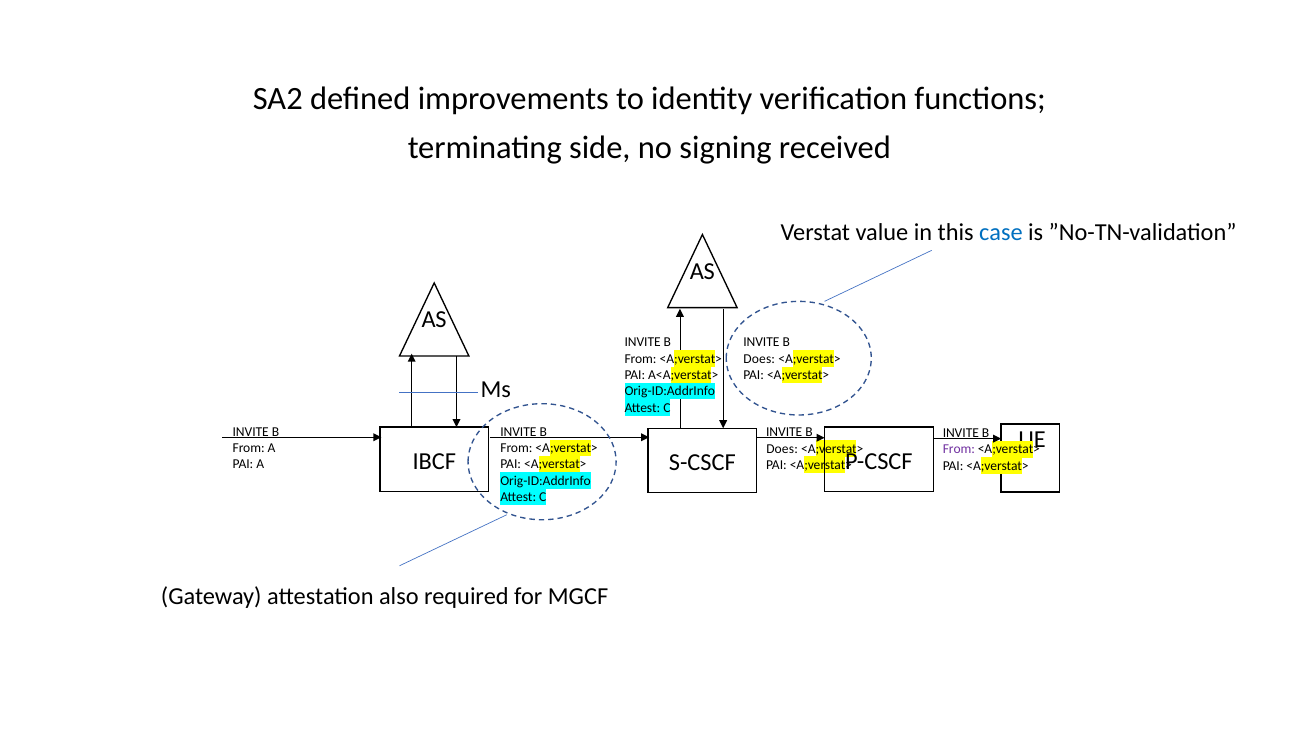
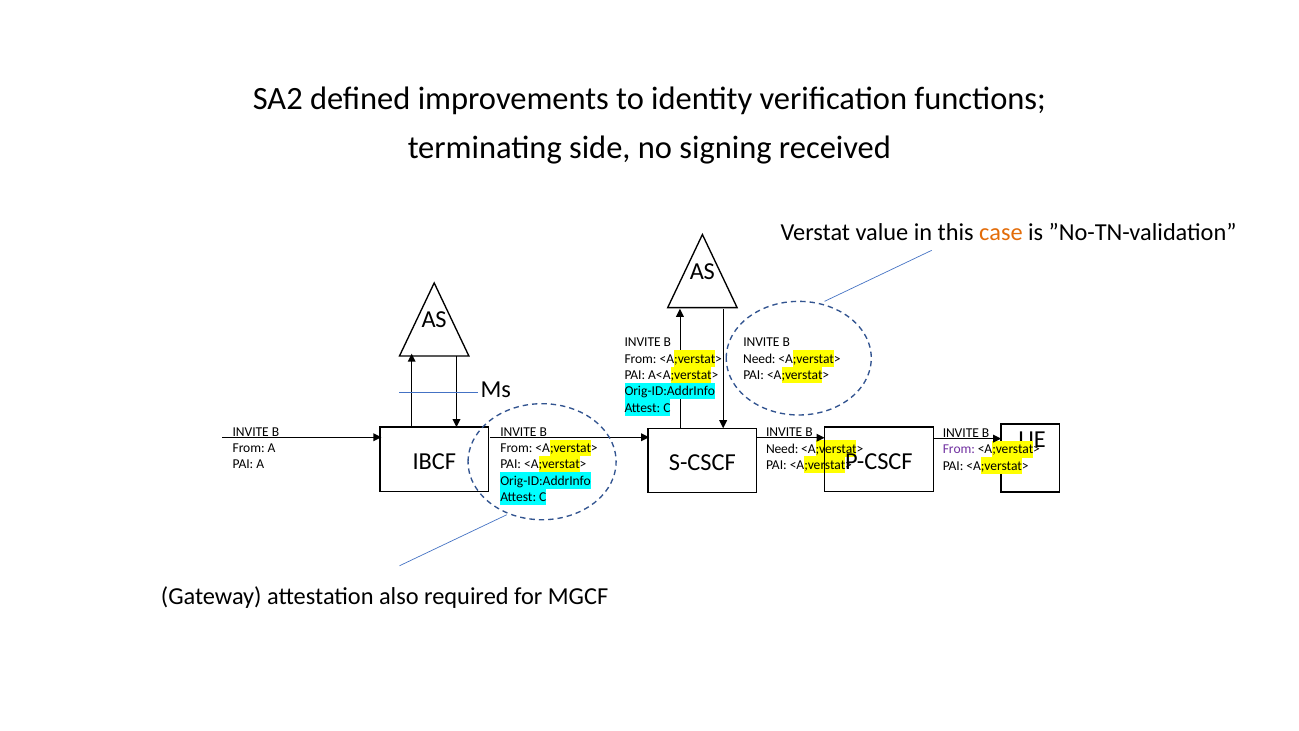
case colour: blue -> orange (1001, 232)
Does: Does -> Need (759, 359)
Does: Does -> Need (782, 448)
